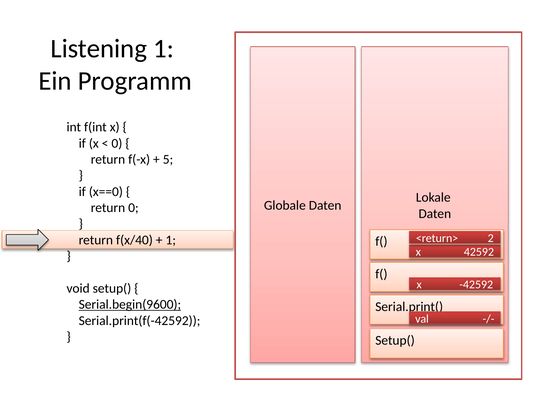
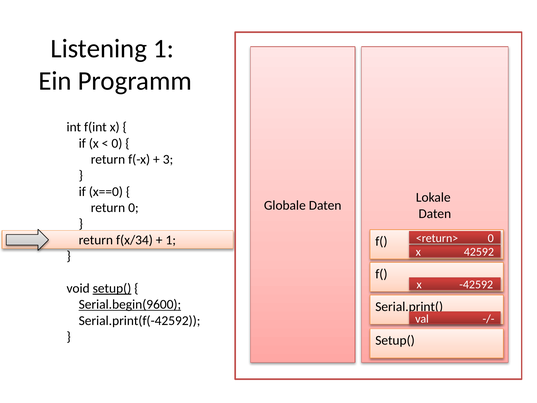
5: 5 -> 3 (168, 159)
2: 2 -> 0 (491, 238)
f(x/40: f(x/40 -> f(x/34 (134, 240)
setup( underline: none -> present (112, 288)
